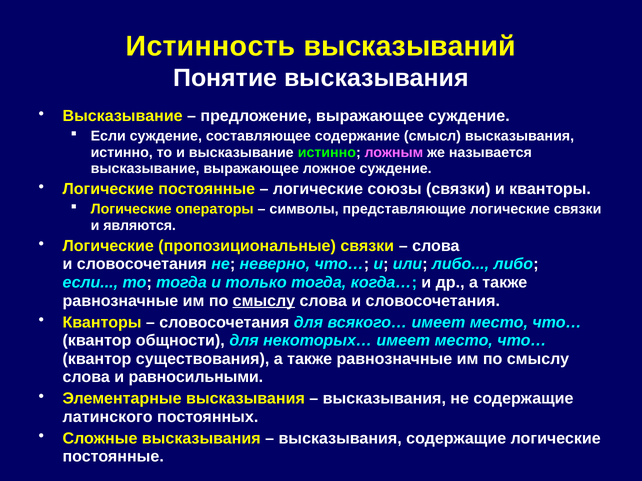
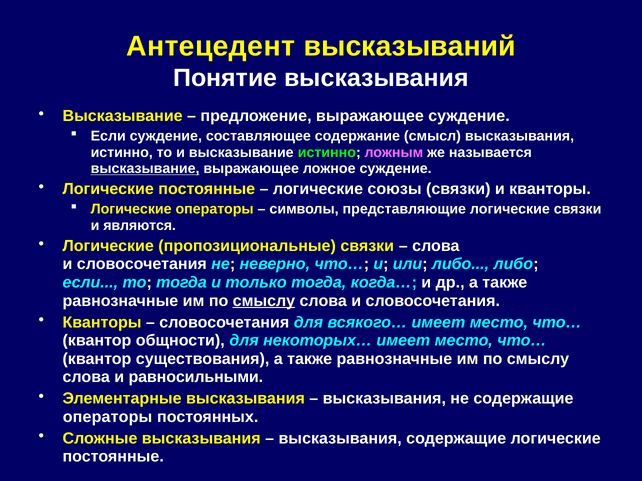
Истинность: Истинность -> Антецедент (211, 46)
высказывание underline: none -> present (145, 169)
латинского: латинского -> операторы (108, 417)
